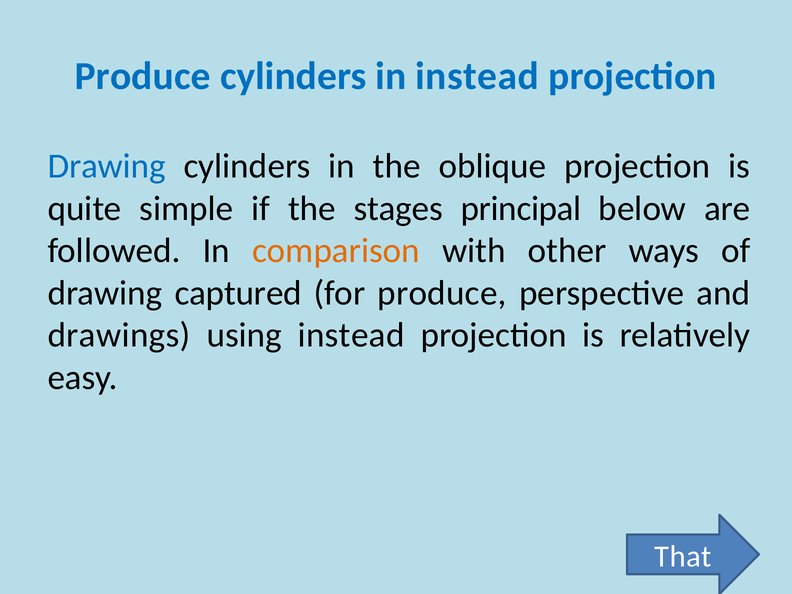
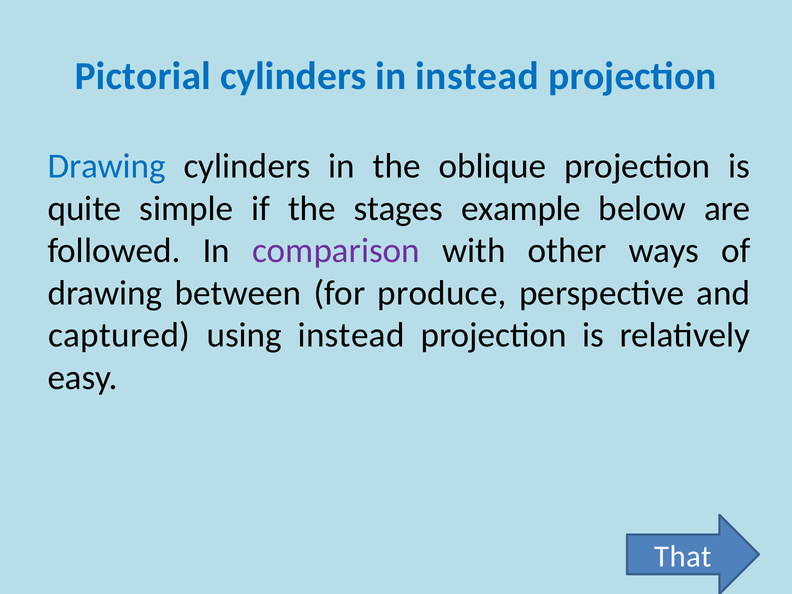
Produce: Produce -> Pictorial (143, 76)
principal: principal -> example (521, 208)
comparison colour: orange -> purple (336, 251)
captured: captured -> between (238, 293)
drawings: drawings -> captured (119, 335)
